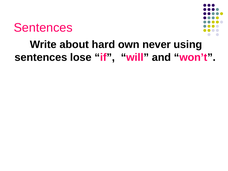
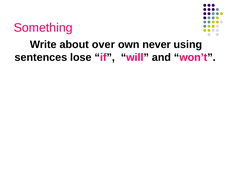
Sentences: Sentences -> Something (43, 28)
hard: hard -> over (103, 44)
